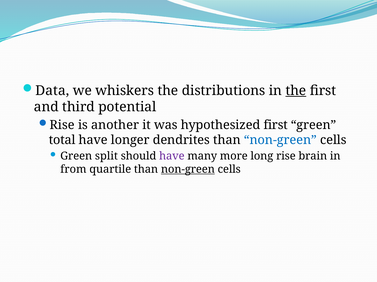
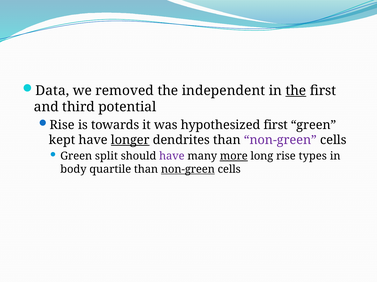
whiskers: whiskers -> removed (125, 91)
distributions: distributions -> independent (224, 91)
another: another -> towards (115, 125)
total: total -> kept (62, 140)
longer underline: none -> present (130, 140)
non-green colour: blue -> purple (280, 140)
more underline: none -> present (234, 157)
brain: brain -> types (313, 157)
from: from -> body (73, 170)
